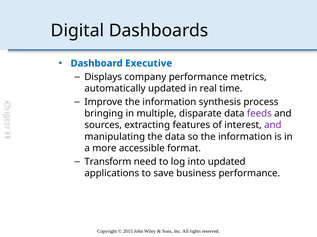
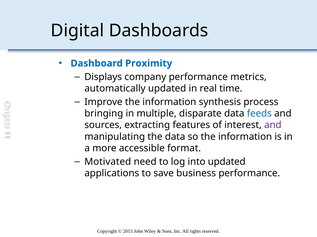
Executive: Executive -> Proximity (149, 64)
feeds colour: purple -> blue (259, 114)
Transform: Transform -> Motivated (108, 162)
